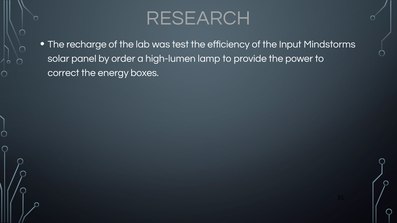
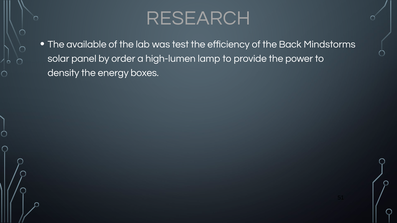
recharge: recharge -> available (86, 44)
Input: Input -> Back (290, 44)
correct: correct -> density (63, 73)
